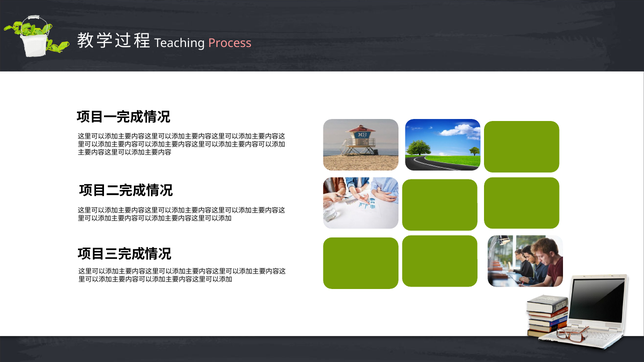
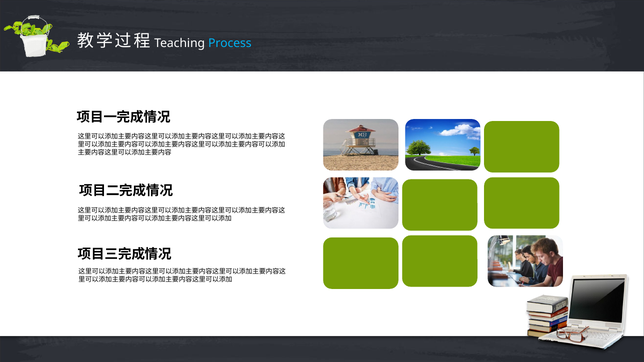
Process colour: pink -> light blue (230, 43)
